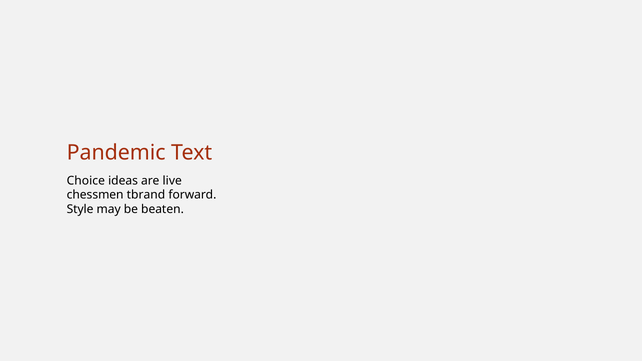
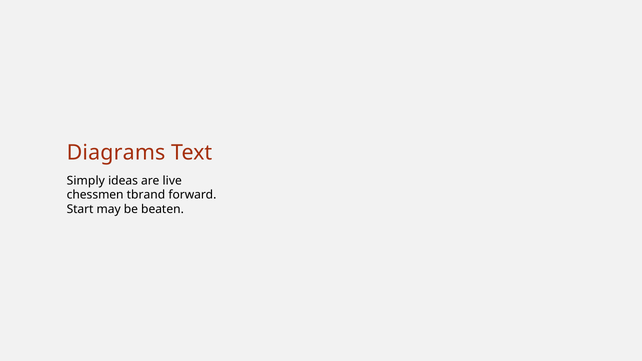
Pandemic: Pandemic -> Diagrams (116, 153)
Choice: Choice -> Simply (86, 181)
Style: Style -> Start (80, 210)
